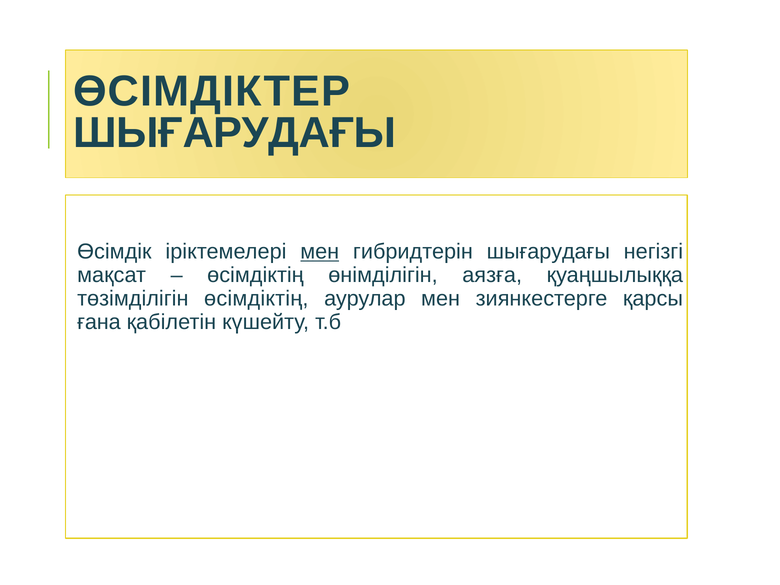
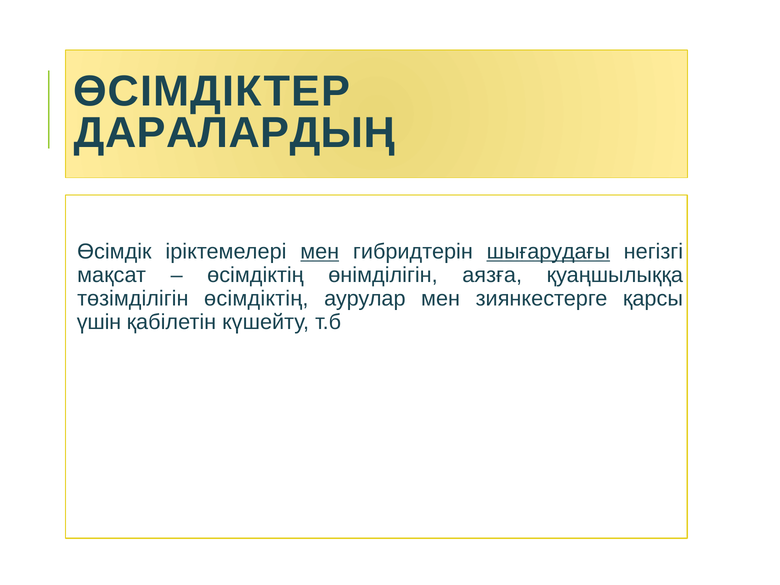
ШЫҒАРУДАҒЫ: ШЫҒАРУДАҒЫ -> ДАРАЛАРДЫҢ (234, 133)
шығарудағы underline: none -> present (548, 252)
ғана: ғана -> үшін (99, 322)
